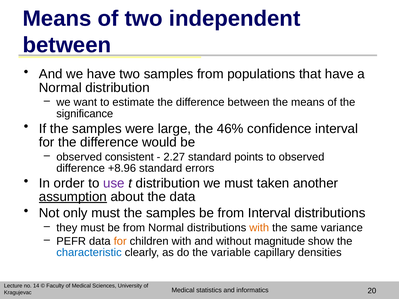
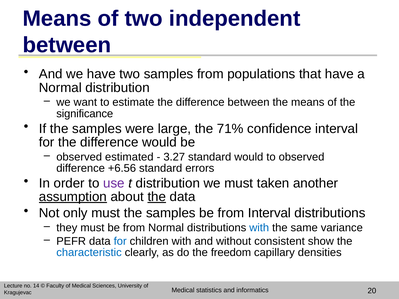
46%: 46% -> 71% (230, 129)
consistent: consistent -> estimated (129, 157)
2.27: 2.27 -> 3.27 (174, 157)
standard points: points -> would (249, 157)
+8.96: +8.96 -> +6.56 (122, 168)
the underline: none -> present (157, 197)
with colour: orange -> blue (259, 228)
for colour: orange -> blue (120, 241)
magnitude: magnitude -> consistent (280, 241)
variable: variable -> freedom (231, 253)
